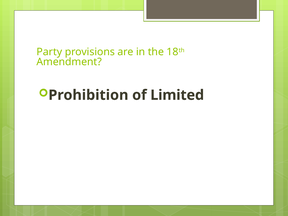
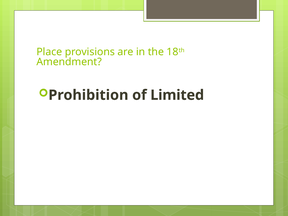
Party: Party -> Place (49, 52)
